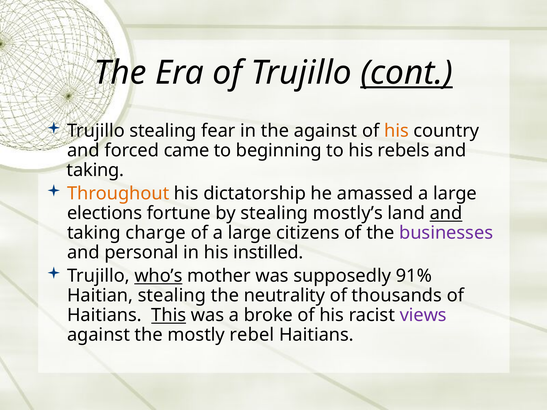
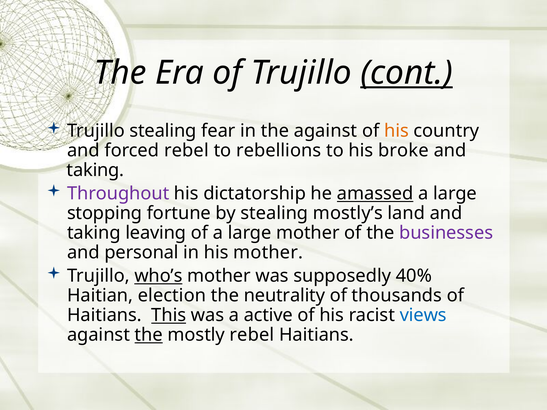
forced came: came -> rebel (186, 151)
beginning: beginning -> rebellions (279, 151)
rebels: rebels -> broke (403, 151)
Throughout colour: orange -> purple (118, 194)
amassed underline: none -> present (375, 194)
elections: elections -> stopping (105, 213)
and underline: present -> none (446, 213)
charge: charge -> leaving (156, 233)
large citizens: citizens -> mother (308, 233)
his instilled: instilled -> mother (268, 253)
91%: 91% -> 40% (414, 276)
Haitian stealing: stealing -> election (172, 296)
broke: broke -> active (268, 315)
views colour: purple -> blue (423, 315)
the underline: none -> present (149, 335)
